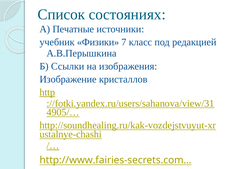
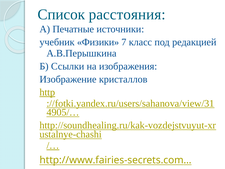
состояниях: состояниях -> расстояния (127, 14)
